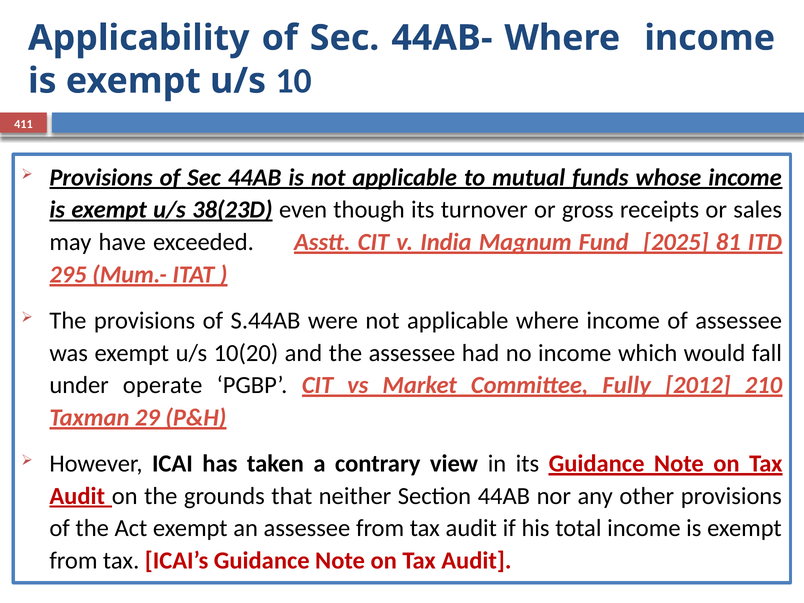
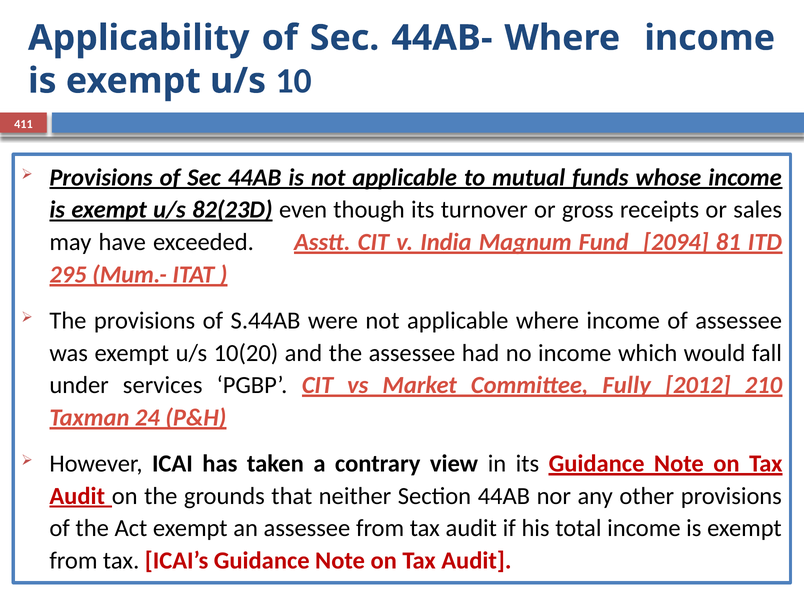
38(23D: 38(23D -> 82(23D (232, 210)
2025: 2025 -> 2094 (676, 242)
operate: operate -> services (163, 385)
29: 29 -> 24 (147, 418)
